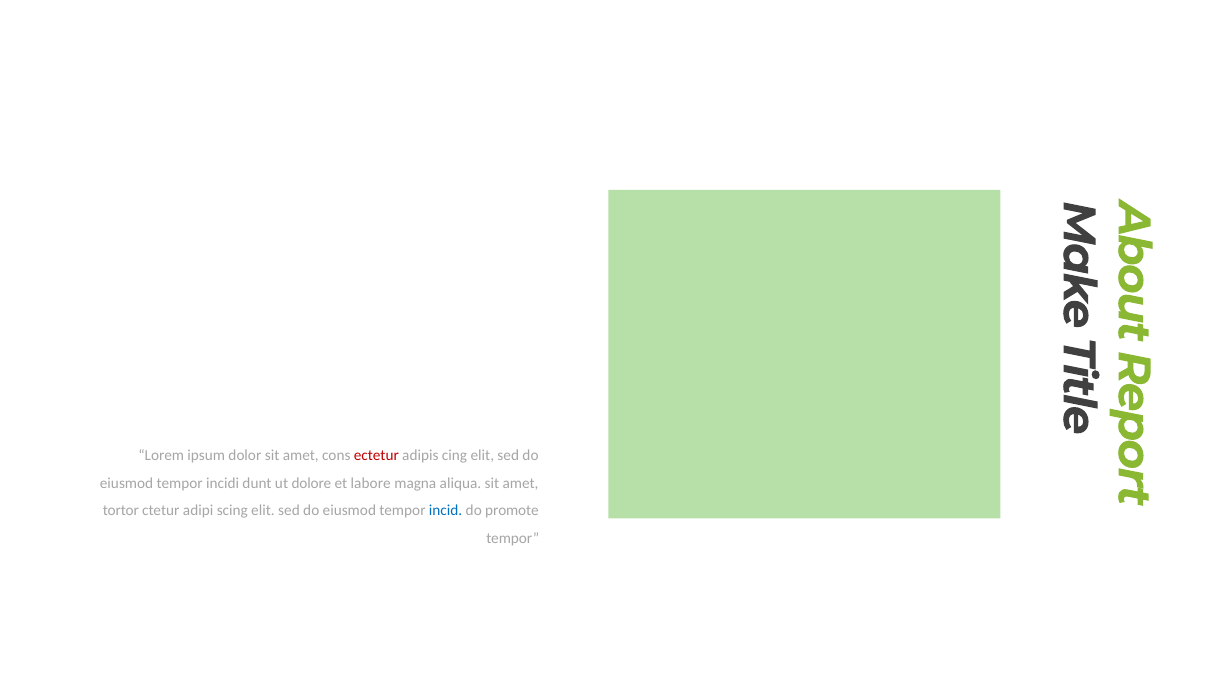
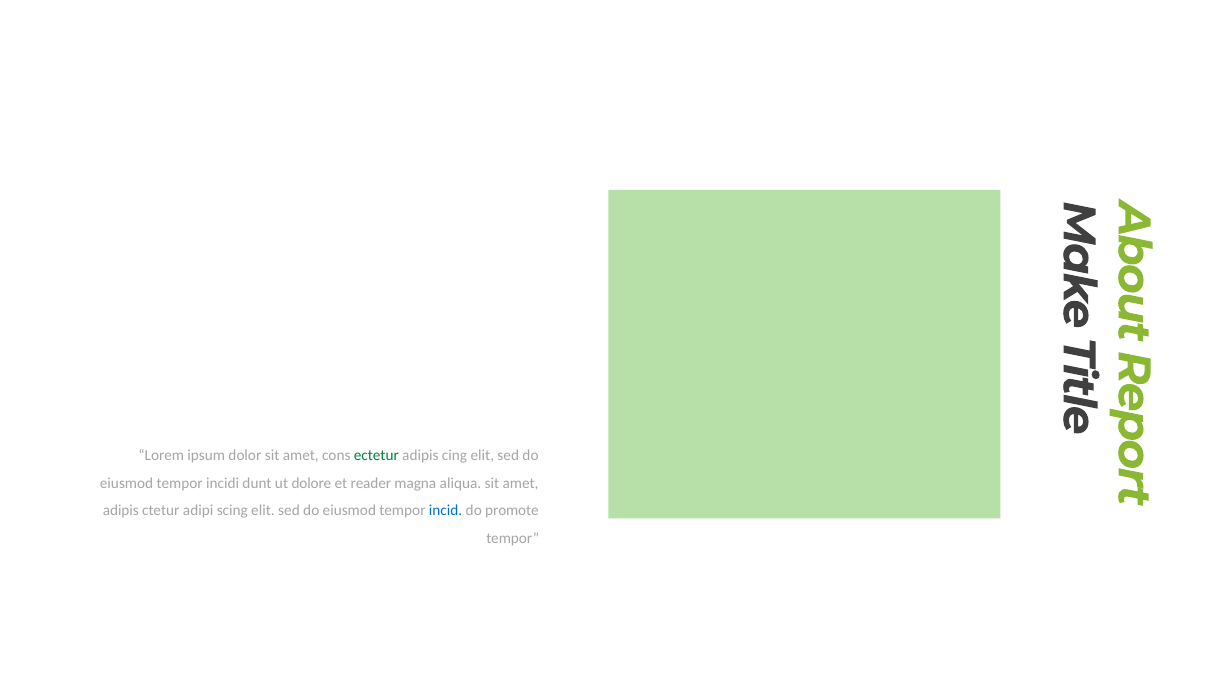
ectetur colour: red -> green (376, 455)
labore: labore -> reader (371, 483)
tortor: tortor -> adipis (121, 510)
